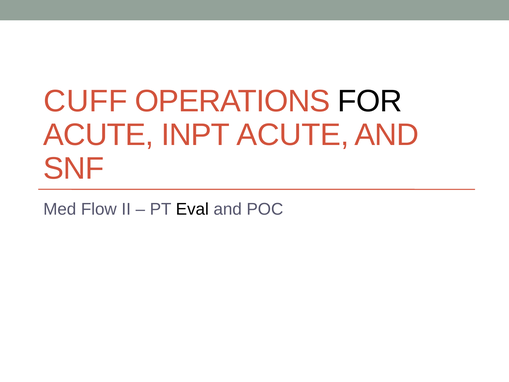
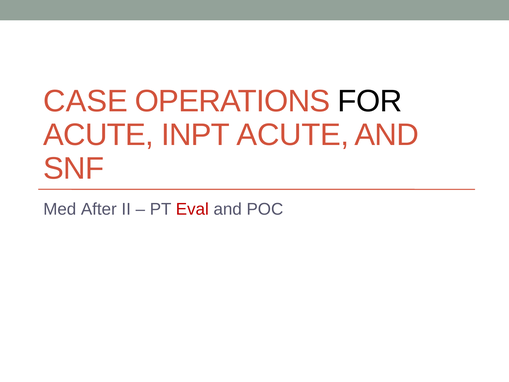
CUFF: CUFF -> CASE (86, 101)
Flow: Flow -> After (99, 209)
Eval colour: black -> red (192, 209)
